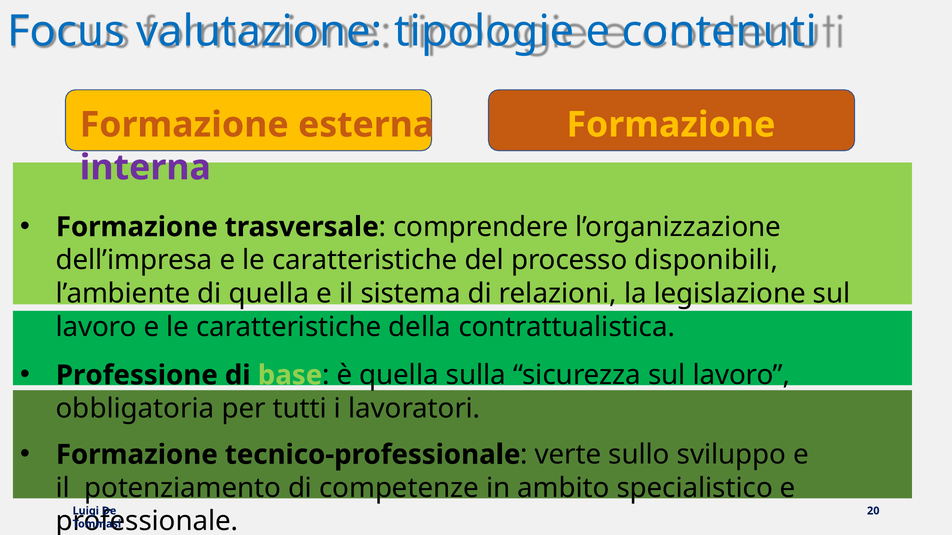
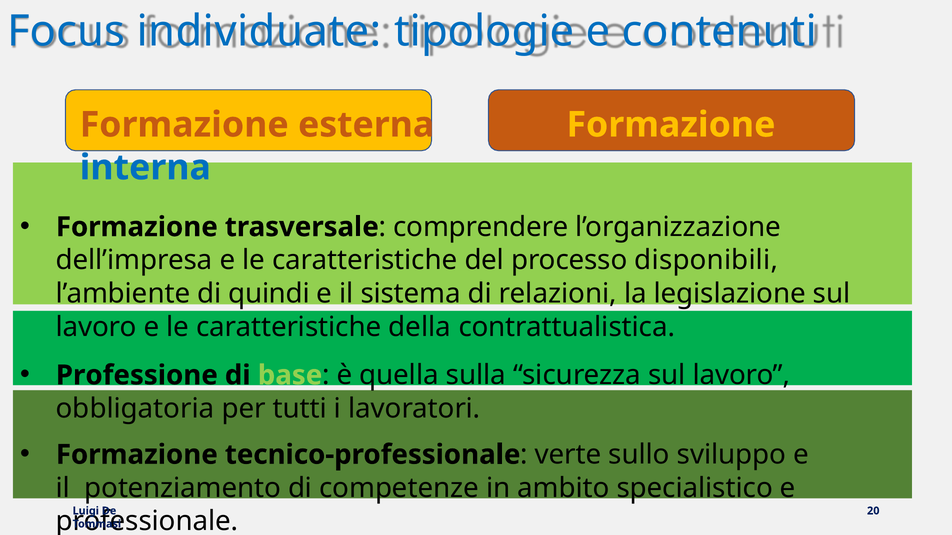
valutazione: valutazione -> individuate (259, 31)
interna colour: purple -> blue (145, 168)
di quella: quella -> quindi (269, 294)
